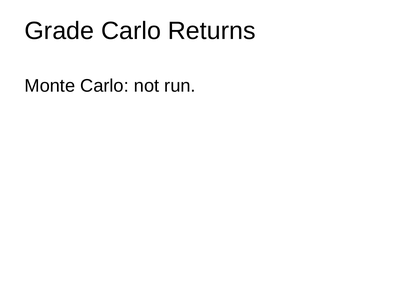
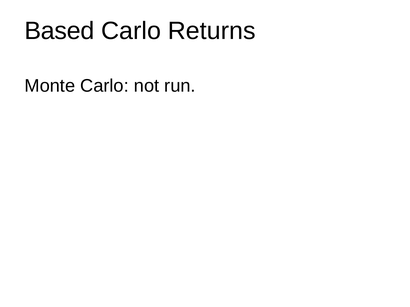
Grade: Grade -> Based (59, 31)
